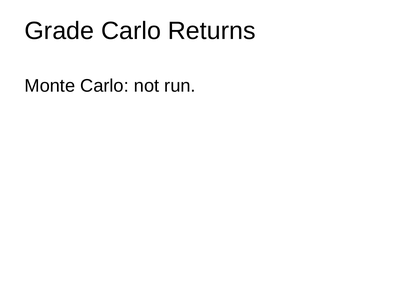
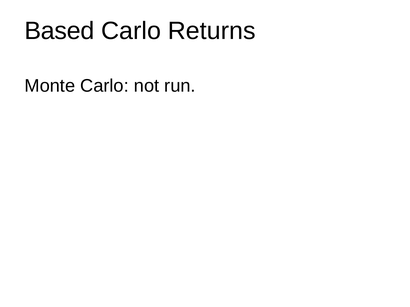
Grade: Grade -> Based (59, 31)
